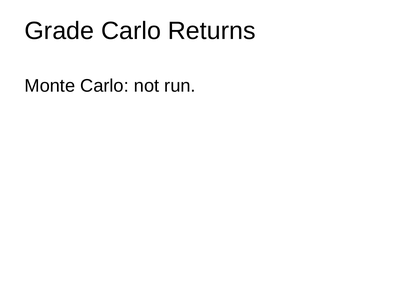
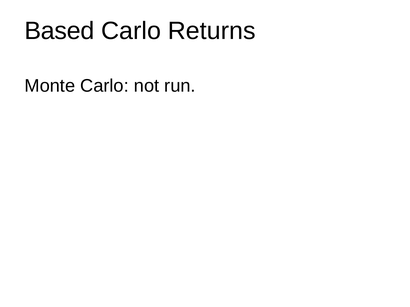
Grade: Grade -> Based (59, 31)
